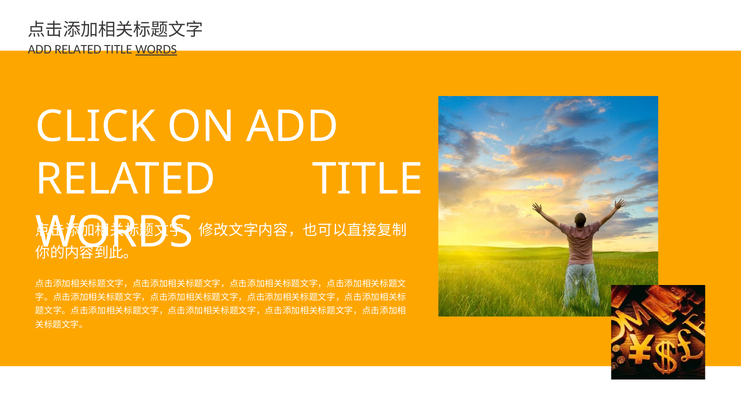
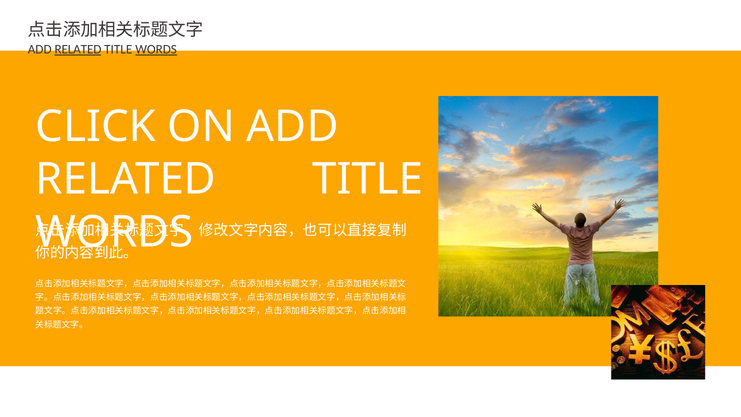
RELATED underline: none -> present (78, 49)
